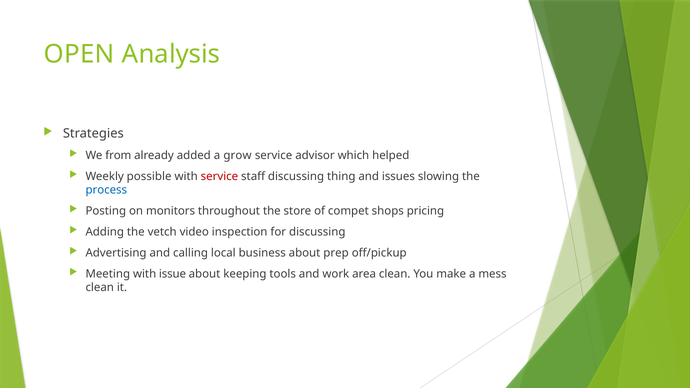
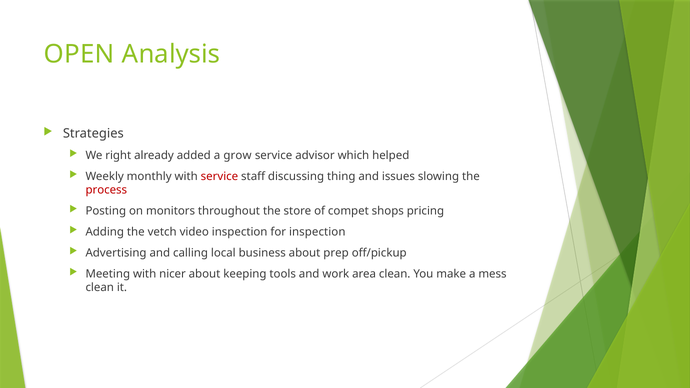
from: from -> right (118, 155)
possible: possible -> monthly (149, 176)
process colour: blue -> red (106, 190)
for discussing: discussing -> inspection (317, 232)
issue: issue -> nicer (173, 274)
